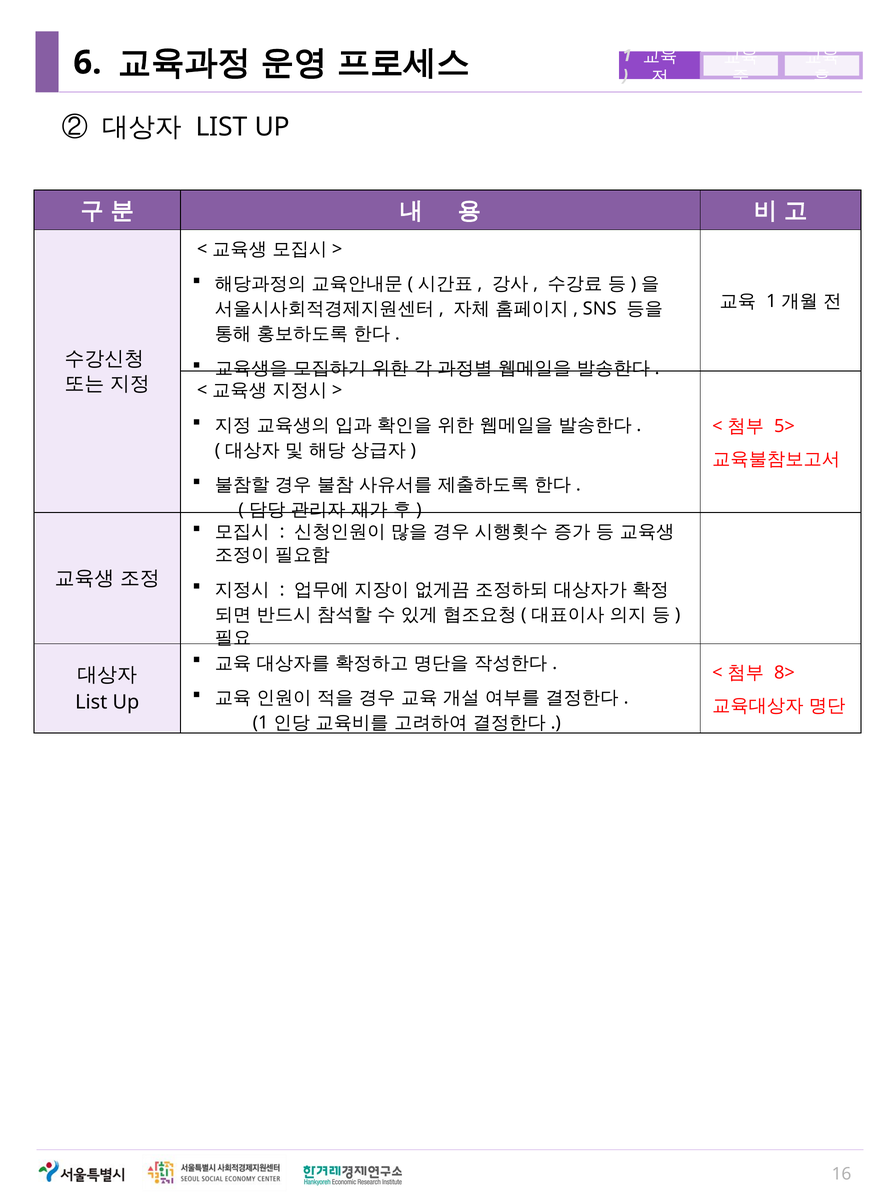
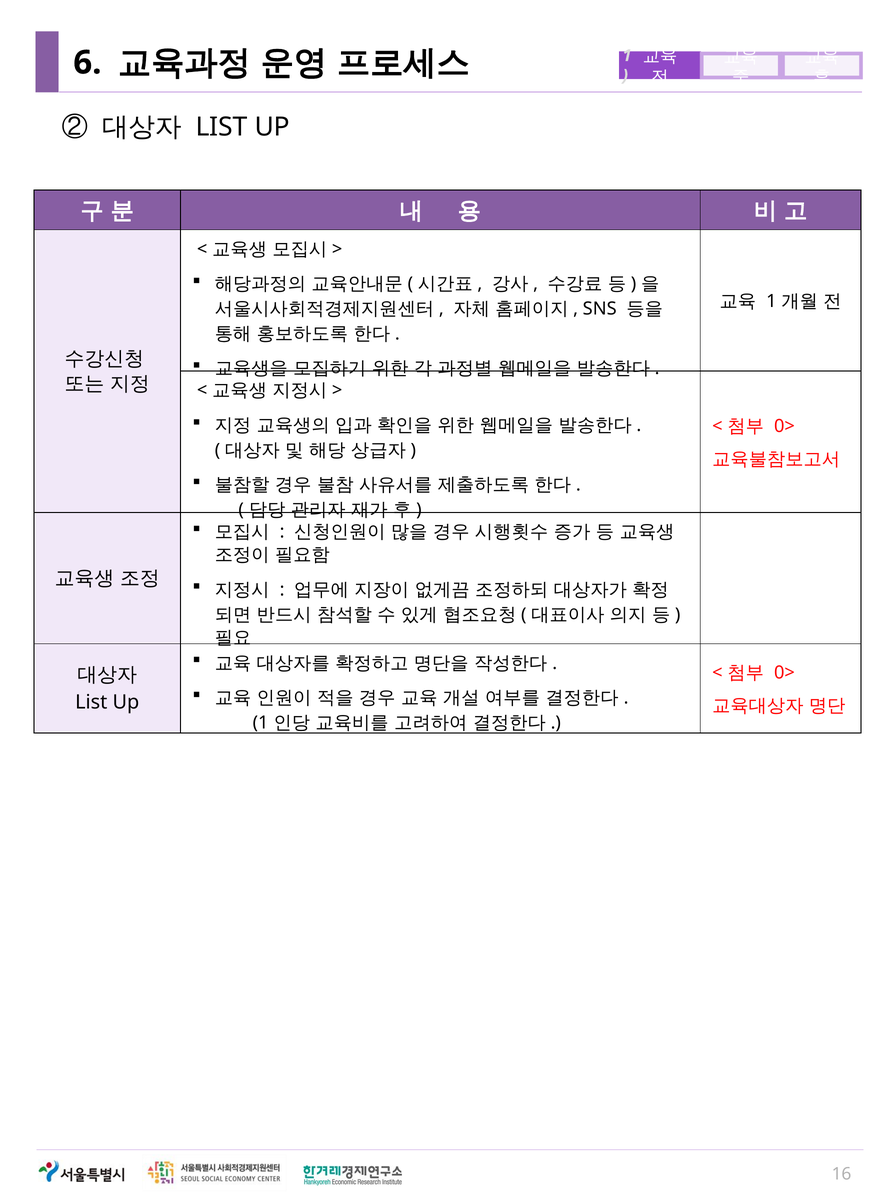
5>: 5> -> 0> (784, 426)
8>: 8> -> 0> (784, 673)
